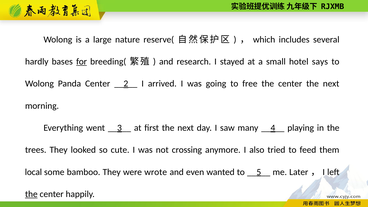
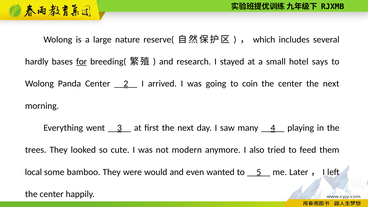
free: free -> coin (250, 84)
crossing: crossing -> modern (187, 150)
wrote: wrote -> would (156, 172)
the underline: present -> none (31, 194)
